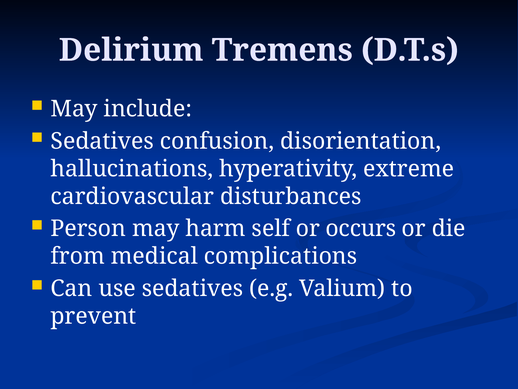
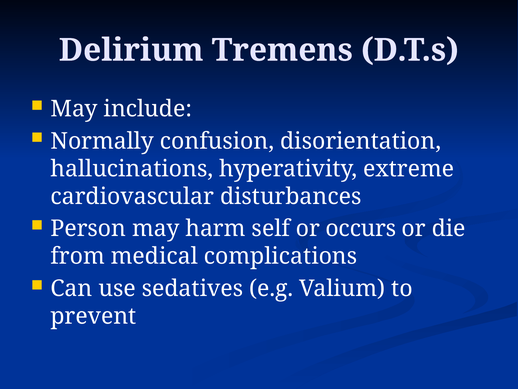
Sedatives: Sedatives -> Normally (102, 141)
